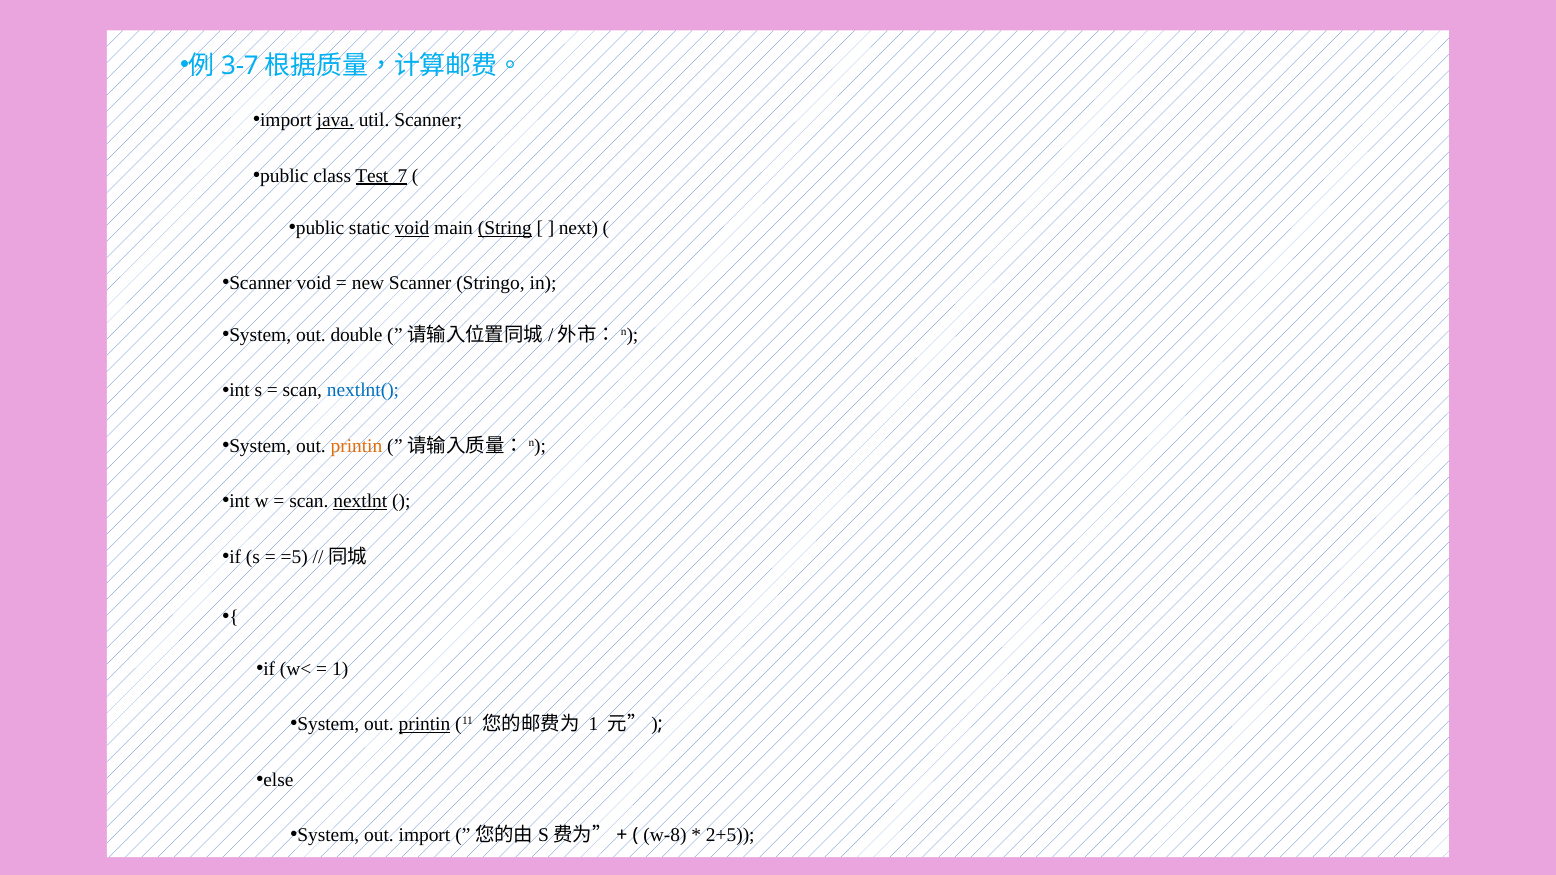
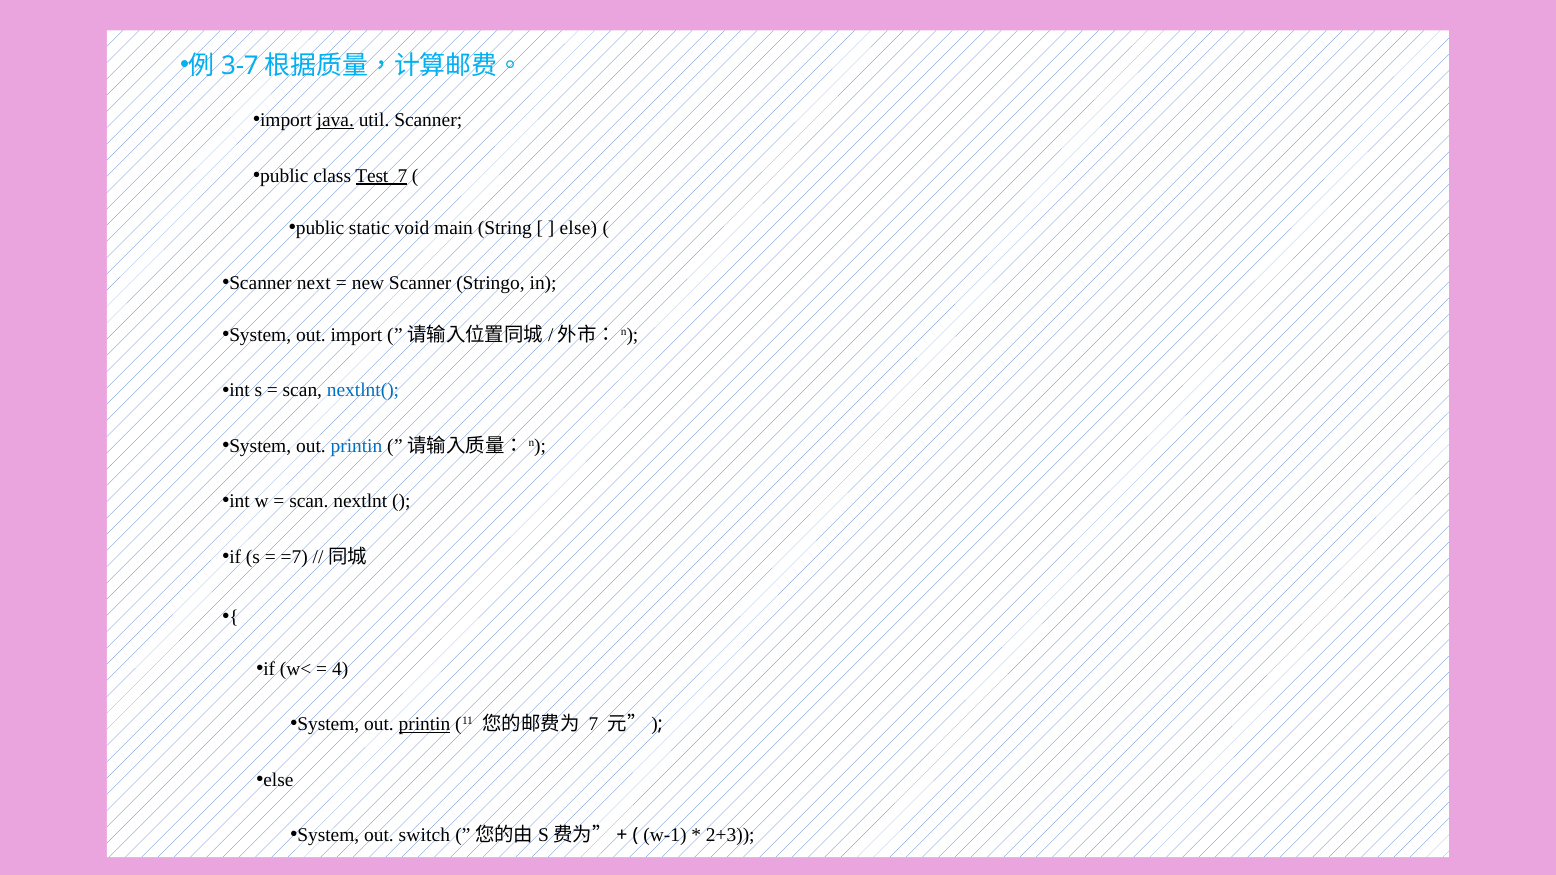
void underline: present -> none (412, 228)
String underline: present -> none (505, 228)
next: next -> else (578, 228)
Scanner void: void -> next (314, 283)
out double: double -> import (356, 335)
printin colour: orange -> blue (356, 446)
nextlnt underline: present -> none (360, 501)
=5: =5 -> =7 (294, 557)
1: 1 -> 4 (340, 669)
1: 1 -> 7 (593, 725)
out import: import -> switch (424, 835)
w-8: w-8 -> w-1 (665, 835)
2+5: 2+5 -> 2+3 (730, 835)
